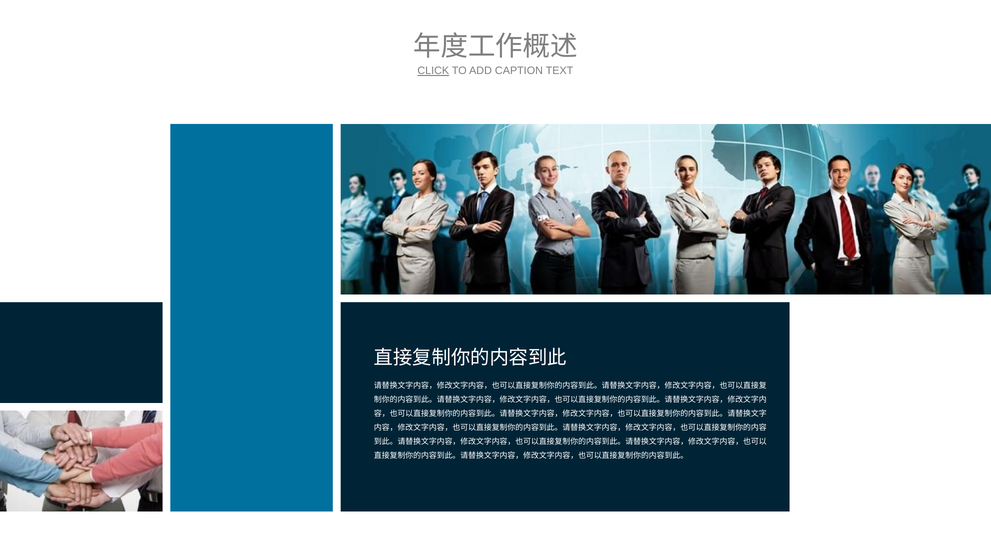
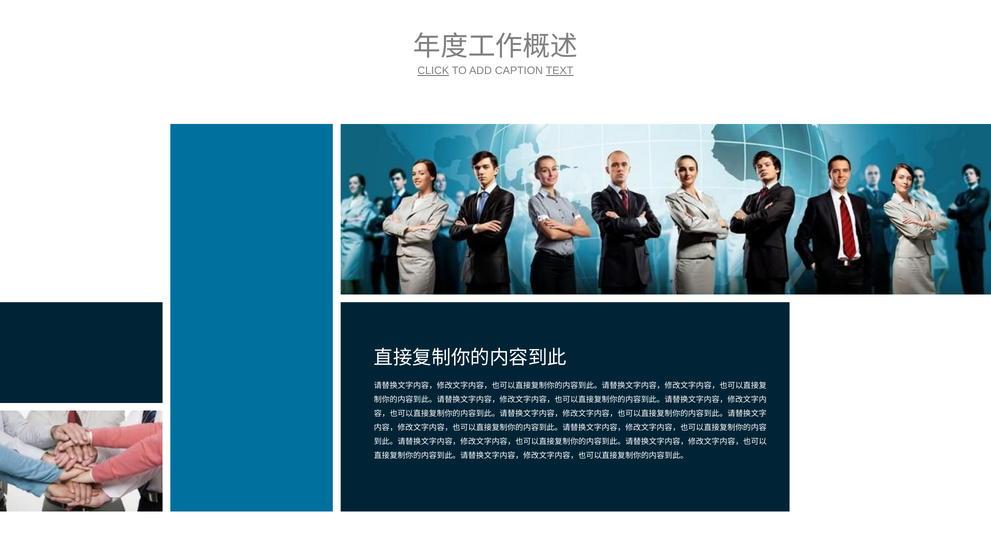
TEXT underline: none -> present (560, 71)
